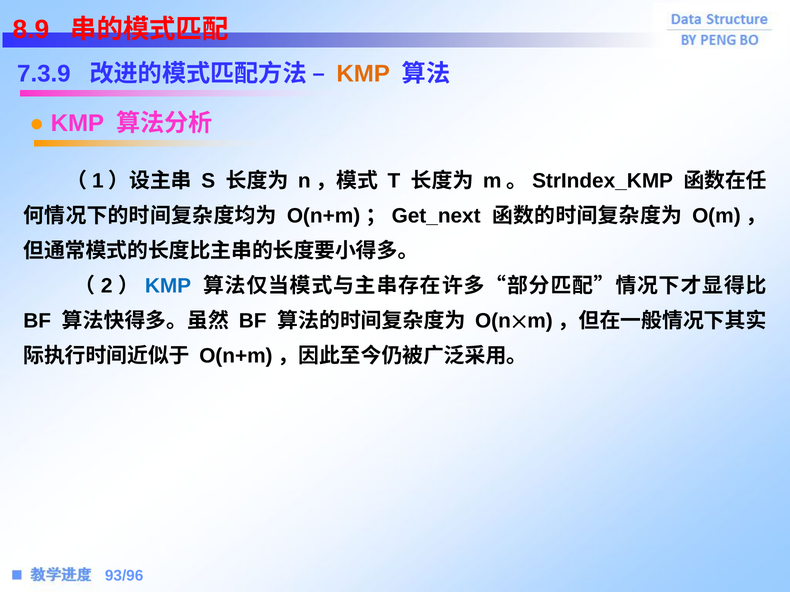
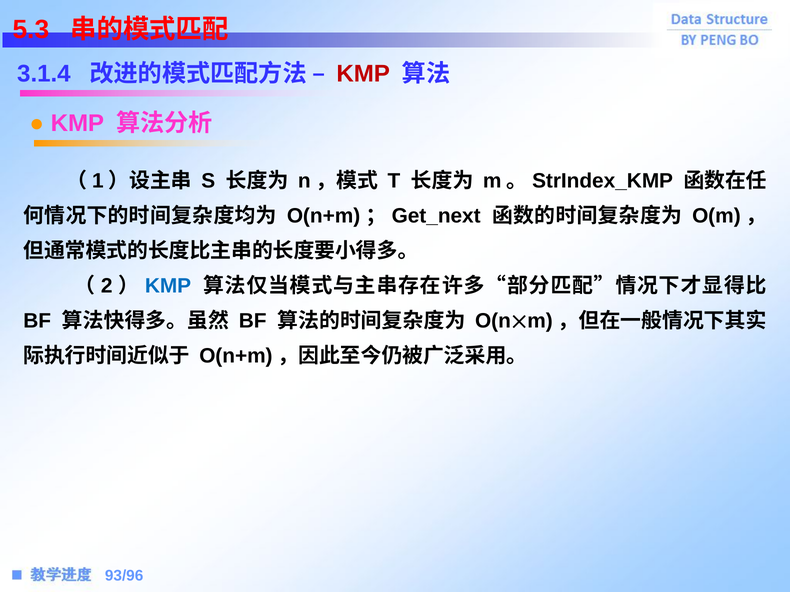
8.9: 8.9 -> 5.3 (31, 29)
7.3.9: 7.3.9 -> 3.1.4 (44, 74)
KMP colour: orange -> red (363, 74)
